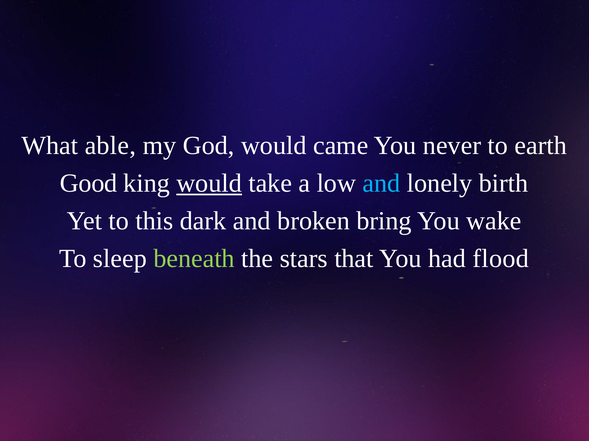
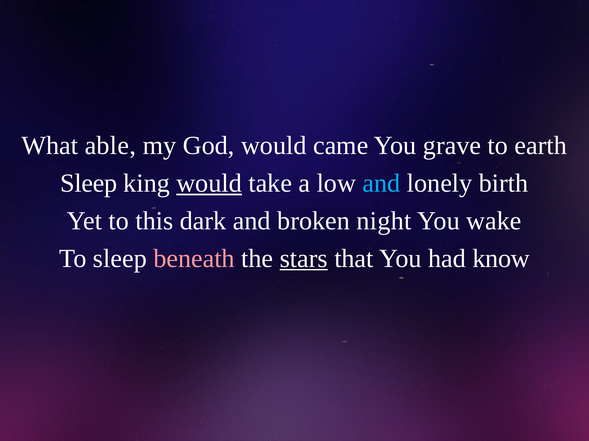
never: never -> grave (452, 146)
Good: Good -> Sleep (89, 183)
bring: bring -> night (384, 221)
beneath colour: light green -> pink (194, 259)
stars underline: none -> present (304, 259)
flood: flood -> know (501, 259)
